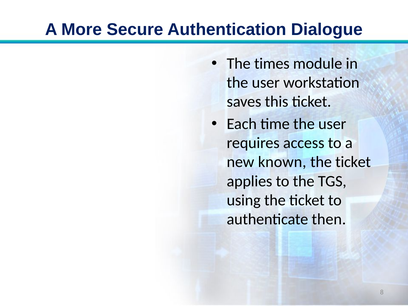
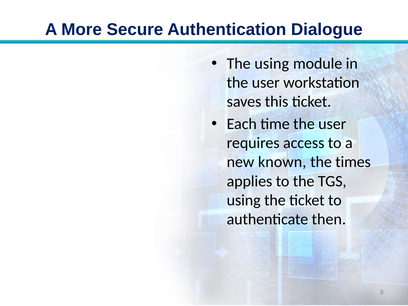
The times: times -> using (272, 64)
ticket: ticket -> times (353, 162)
